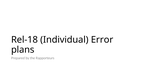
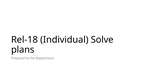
Error: Error -> Solve (102, 40)
